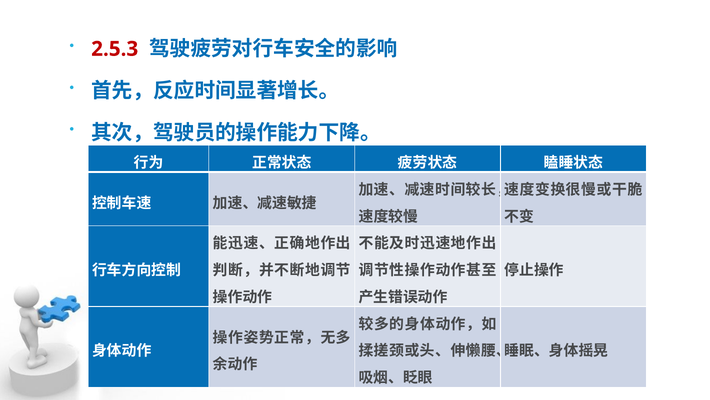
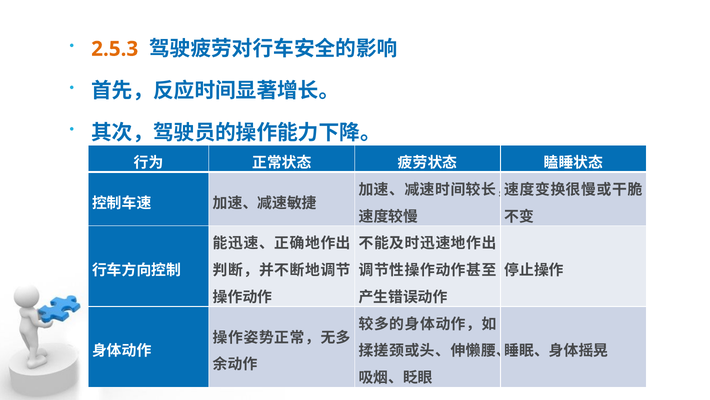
2.5.3 colour: red -> orange (115, 49)
